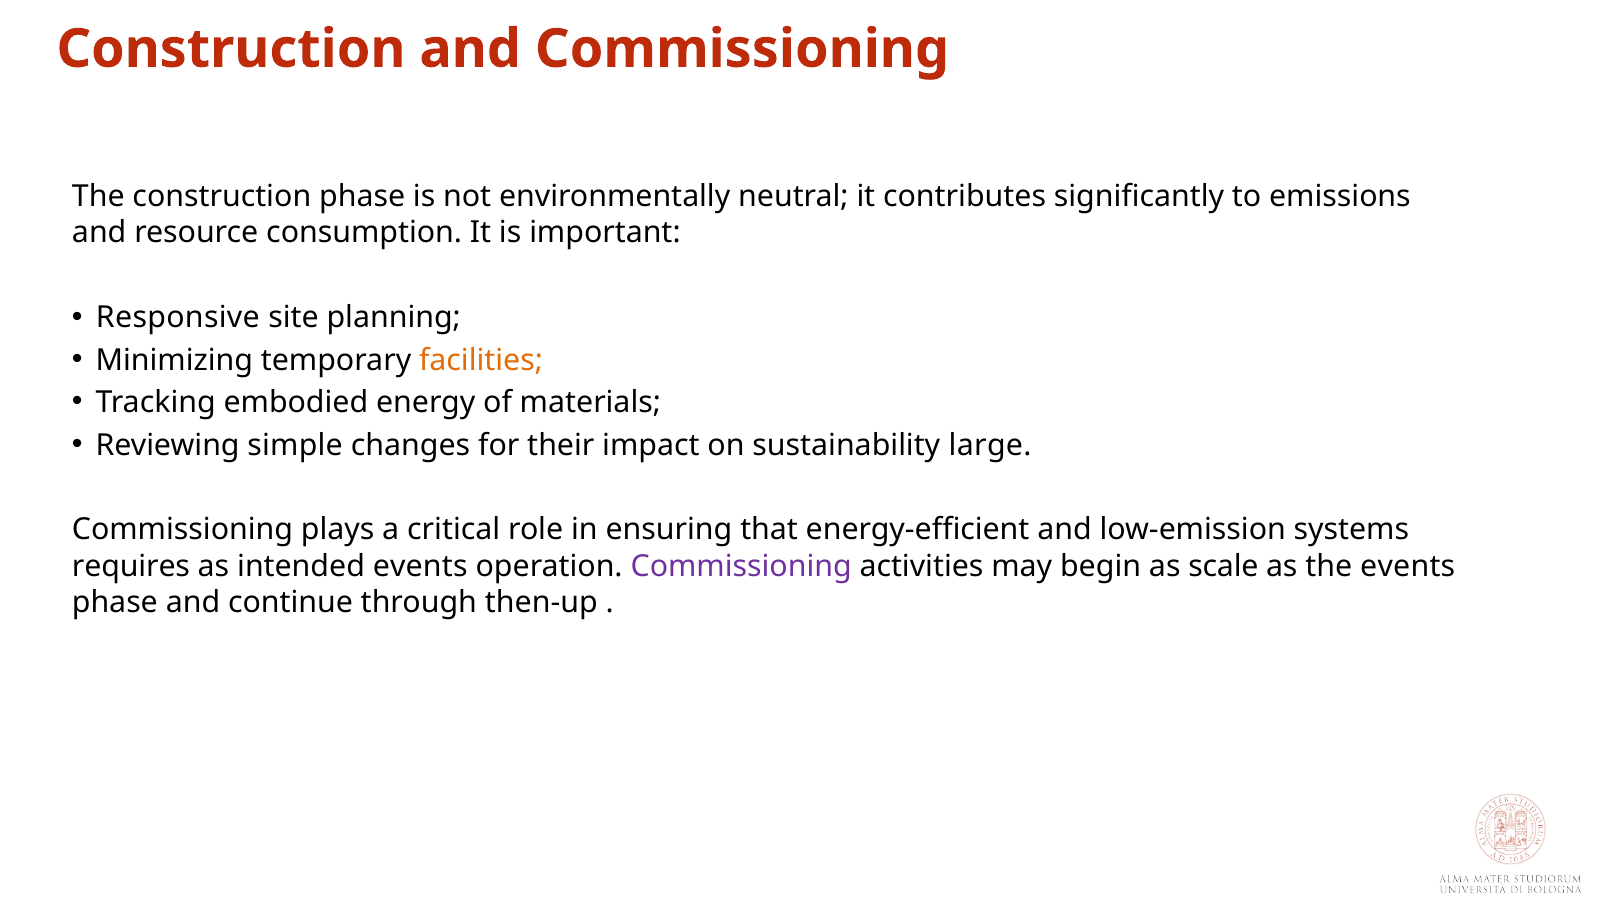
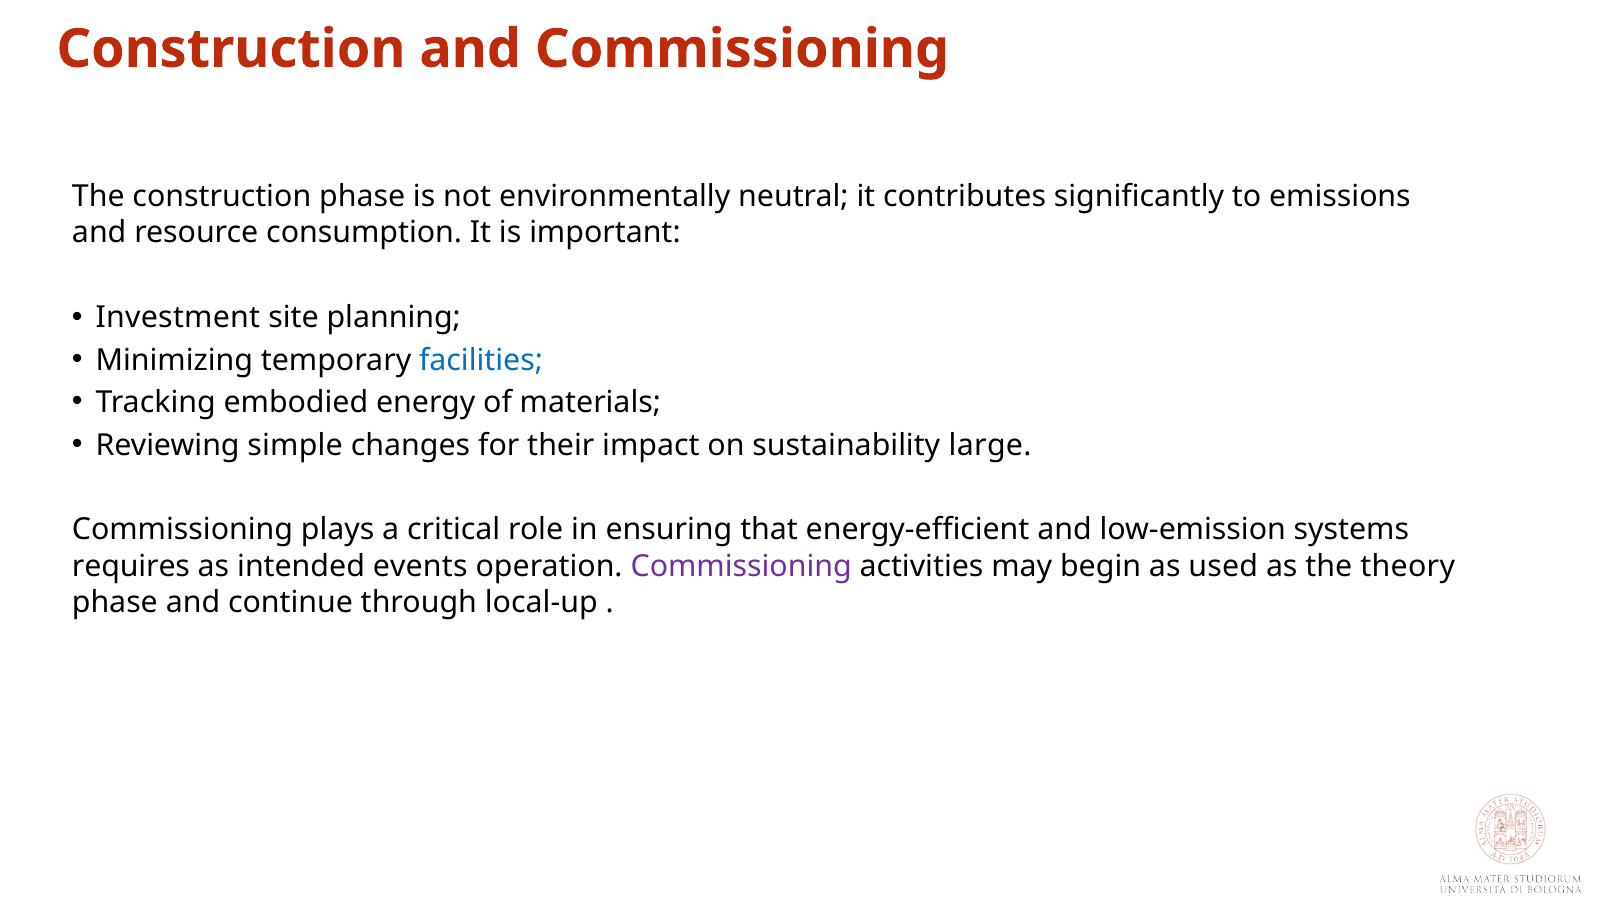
Responsive: Responsive -> Investment (178, 318)
facilities colour: orange -> blue (481, 360)
scale: scale -> used (1223, 566)
the events: events -> theory (1408, 566)
then-up: then-up -> local-up (541, 603)
